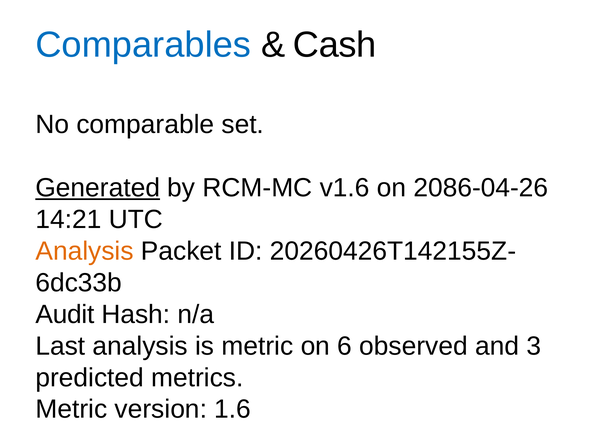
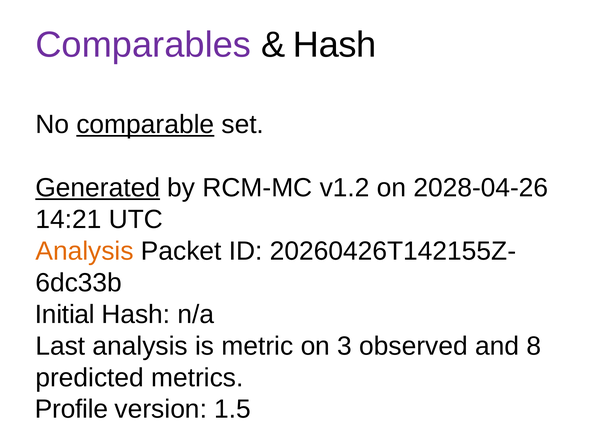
Comparables colour: blue -> purple (143, 45)
Cash: Cash -> Hash (335, 45)
comparable underline: none -> present (145, 124)
v1.6: v1.6 -> v1.2 (345, 188)
2086-04-26: 2086-04-26 -> 2028-04-26 (481, 188)
Audit: Audit -> Initial (65, 314)
6: 6 -> 3 (345, 346)
3: 3 -> 8 (534, 346)
Metric: Metric -> Profile (72, 409)
1.6: 1.6 -> 1.5 (233, 409)
